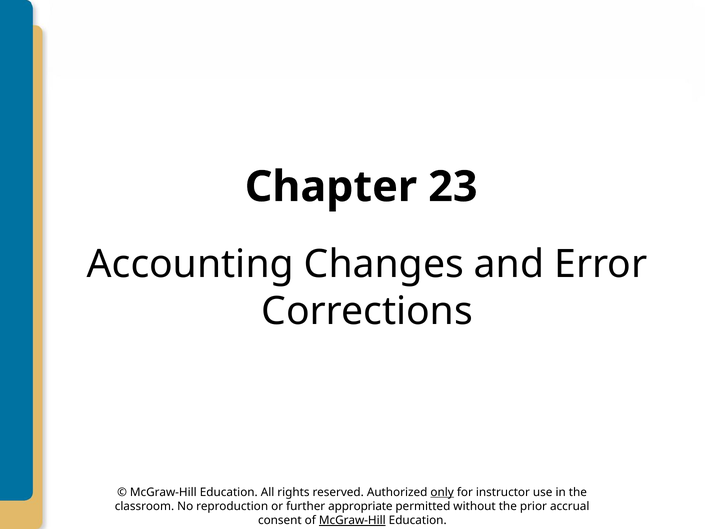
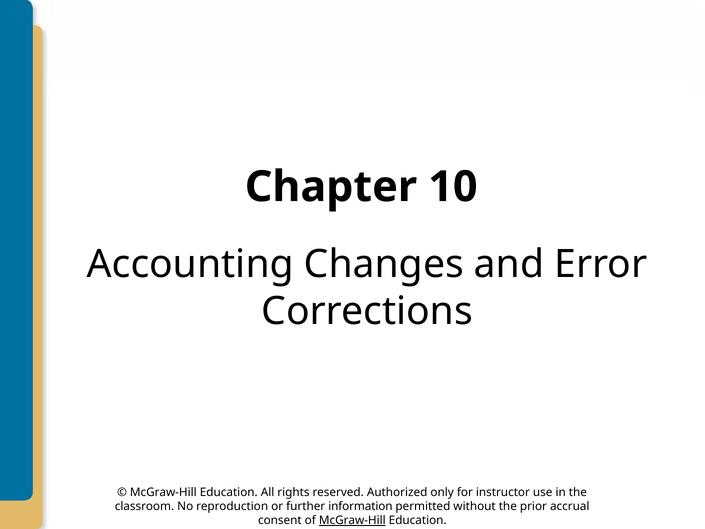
23: 23 -> 10 (453, 187)
only underline: present -> none (442, 492)
appropriate: appropriate -> information (360, 506)
